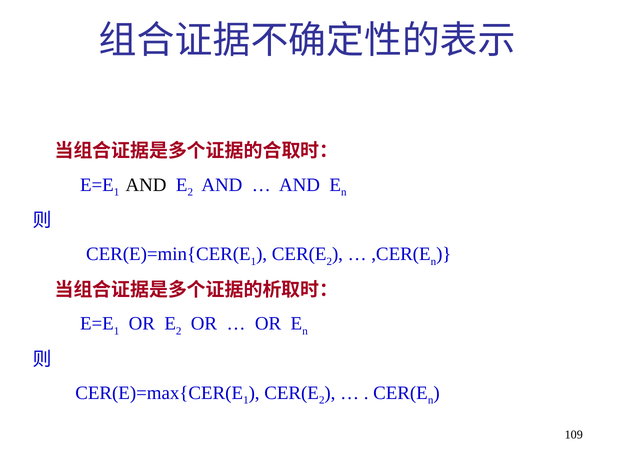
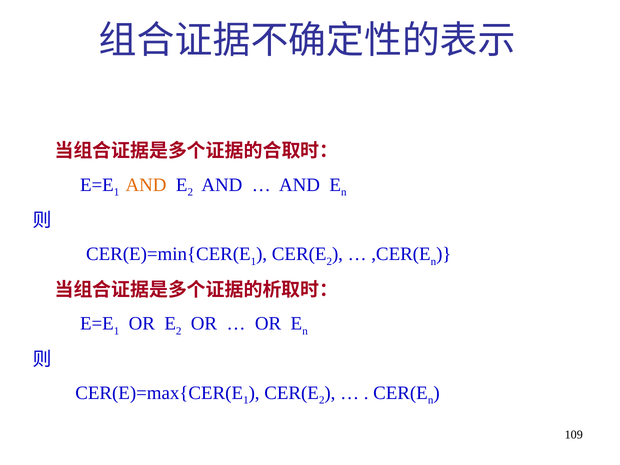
AND colour: black -> orange (146, 185)
